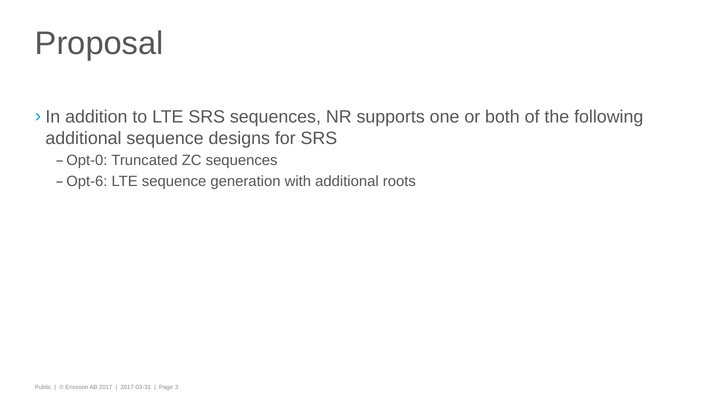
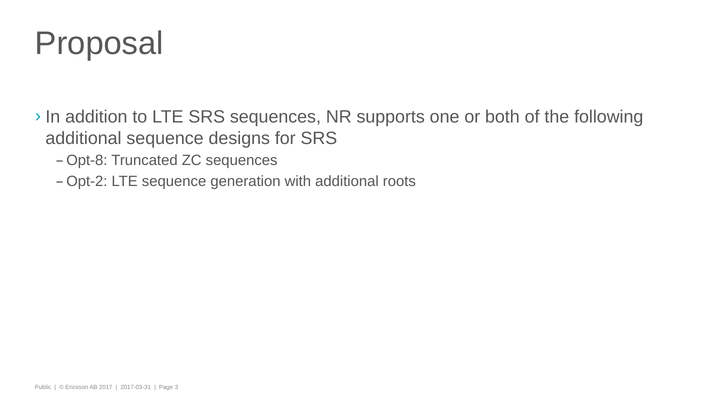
Opt-0: Opt-0 -> Opt-8 (87, 161)
Opt-6: Opt-6 -> Opt-2 (87, 182)
